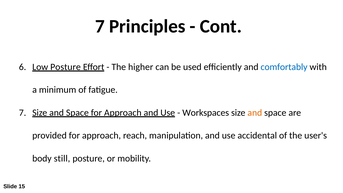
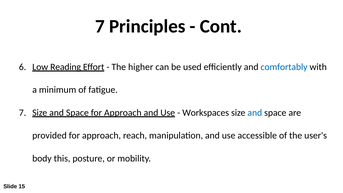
Low Posture: Posture -> Reading (66, 67)
and colour: orange -> blue (255, 113)
accidental: accidental -> accessible (257, 135)
still: still -> this (62, 158)
